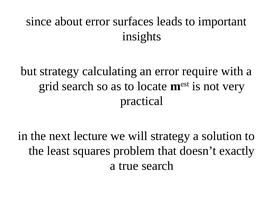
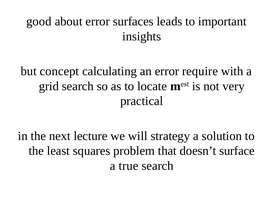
since: since -> good (39, 21)
but strategy: strategy -> concept (59, 71)
exactly: exactly -> surface (237, 151)
